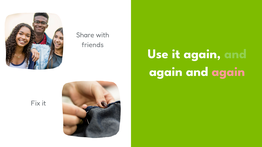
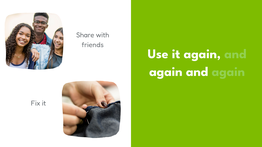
again colour: pink -> light green (228, 72)
